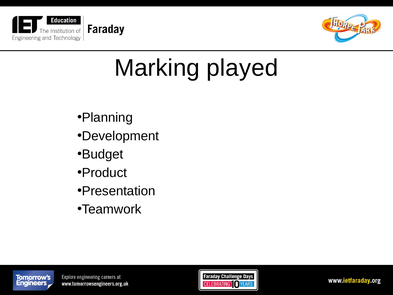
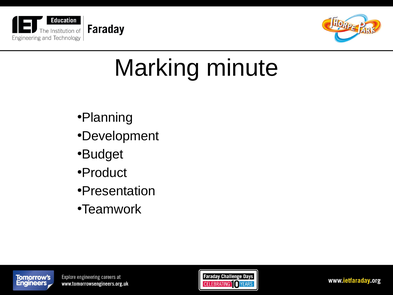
played: played -> minute (242, 68)
